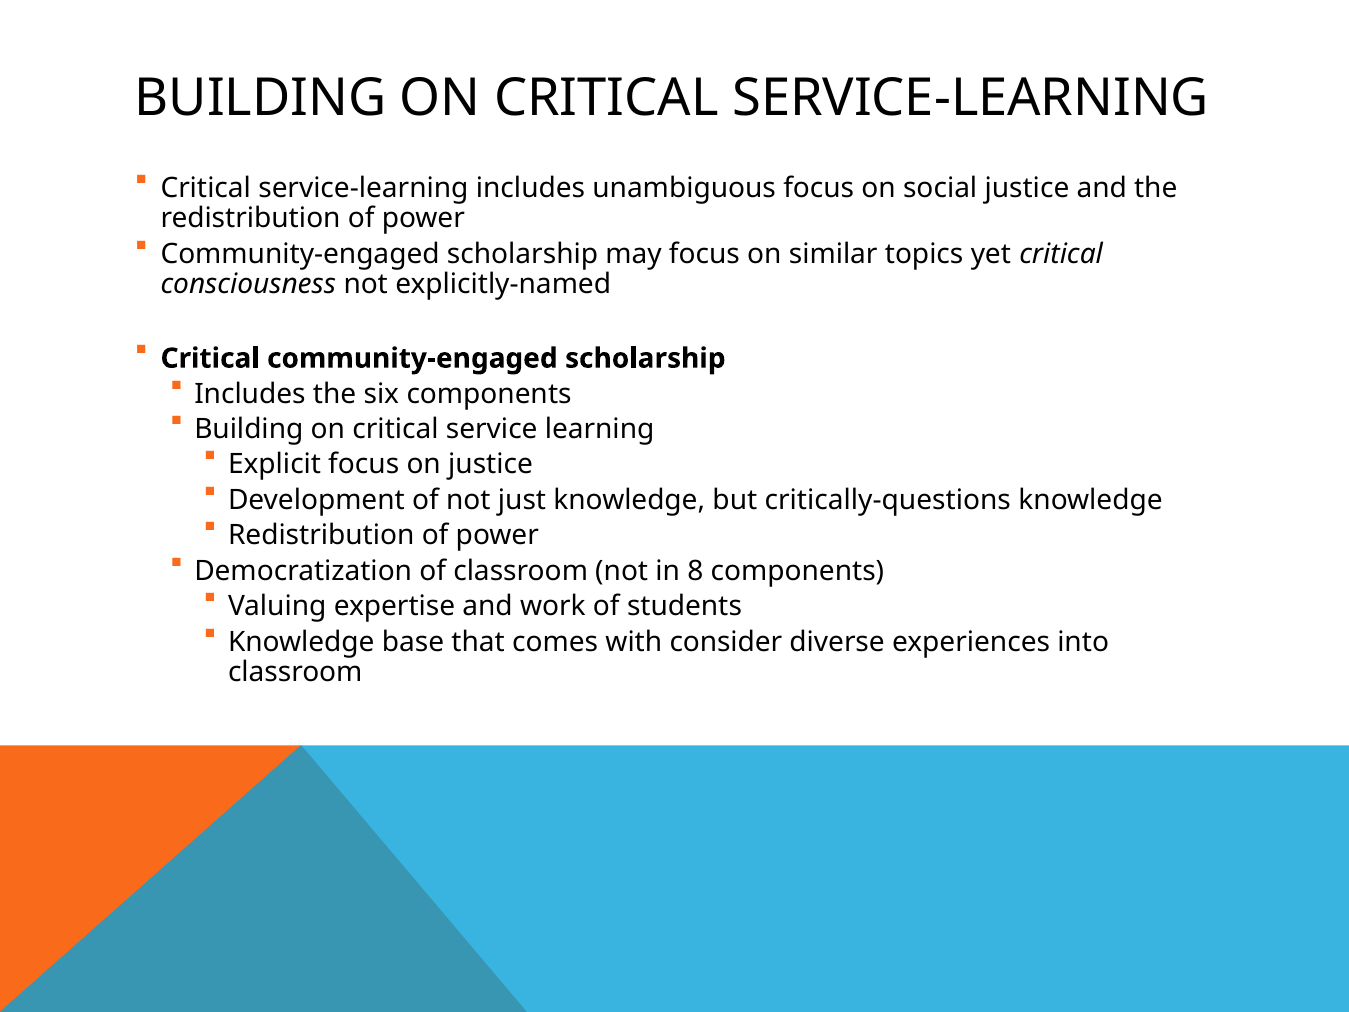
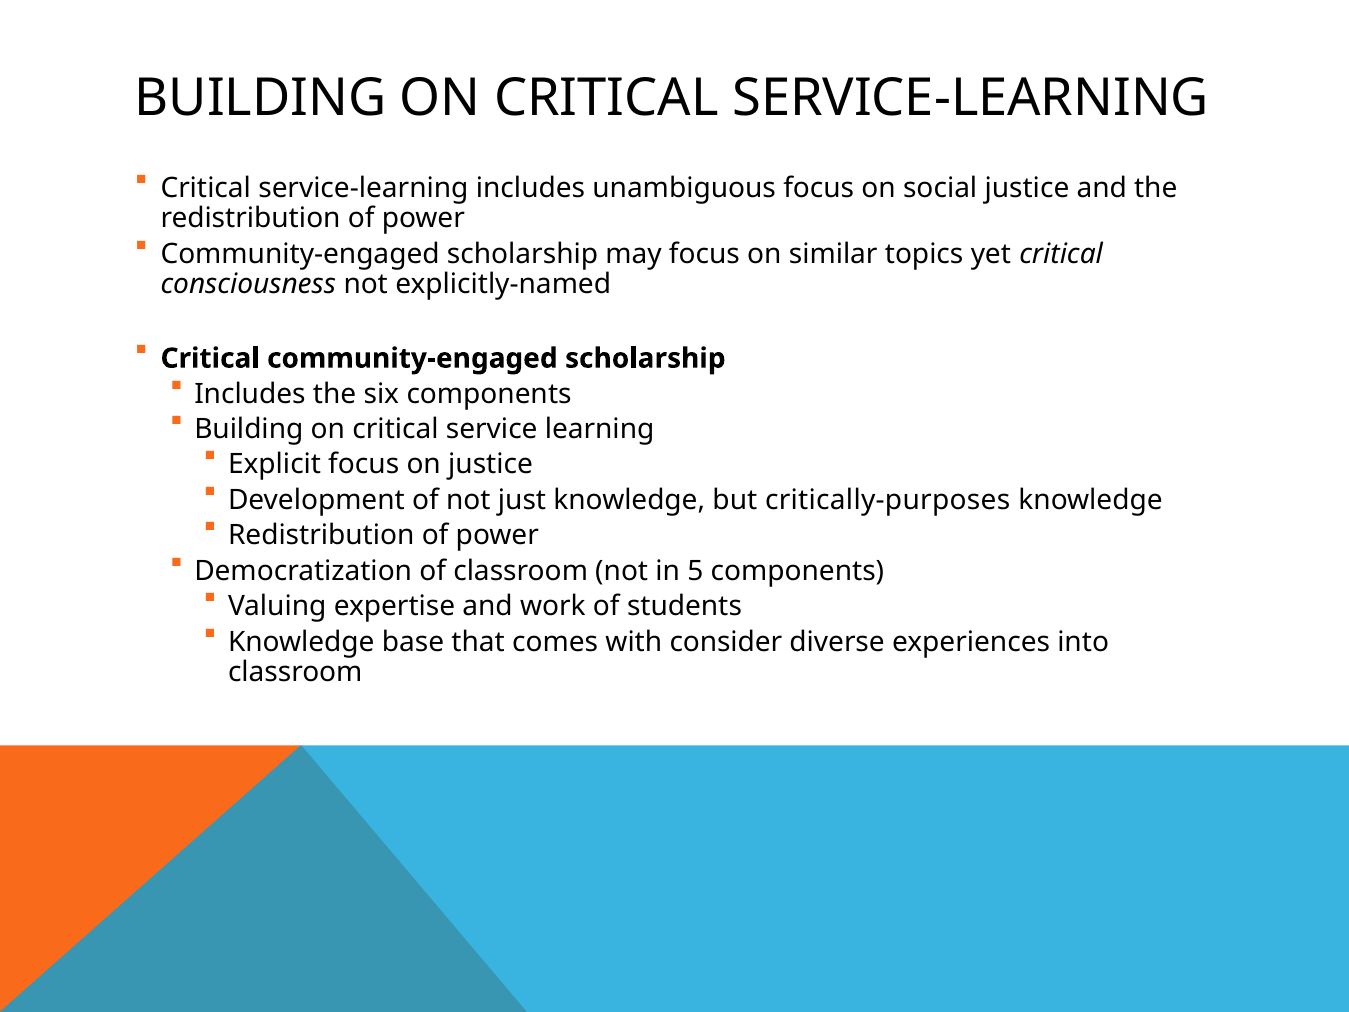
critically-questions: critically-questions -> critically-purposes (888, 500)
8: 8 -> 5 (695, 571)
